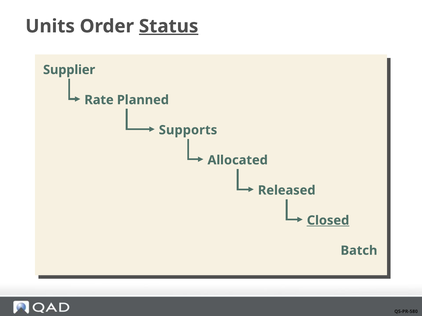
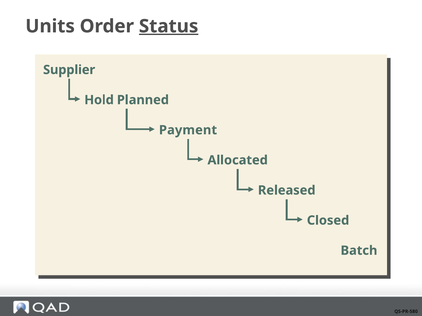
Rate: Rate -> Hold (99, 100)
Supports: Supports -> Payment (188, 130)
Closed underline: present -> none (328, 221)
